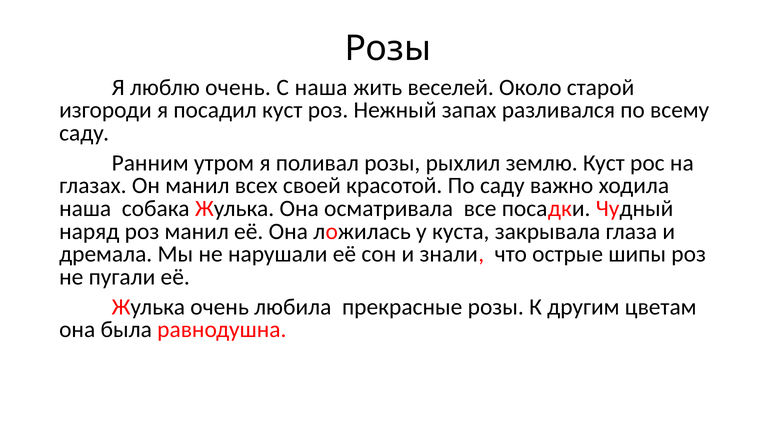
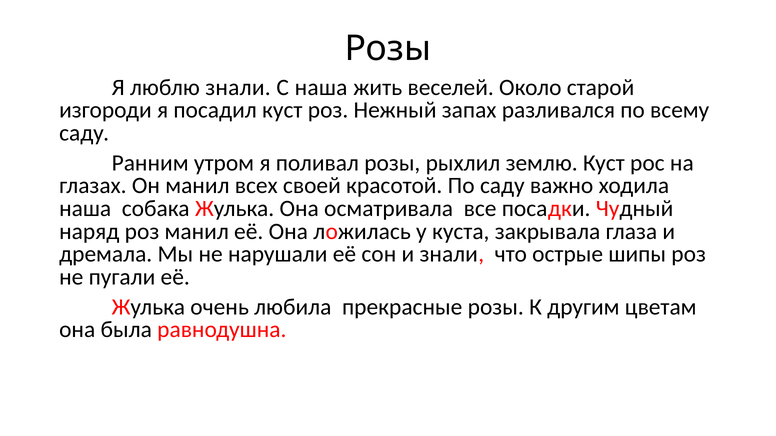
люблю очень: очень -> знали (238, 87)
